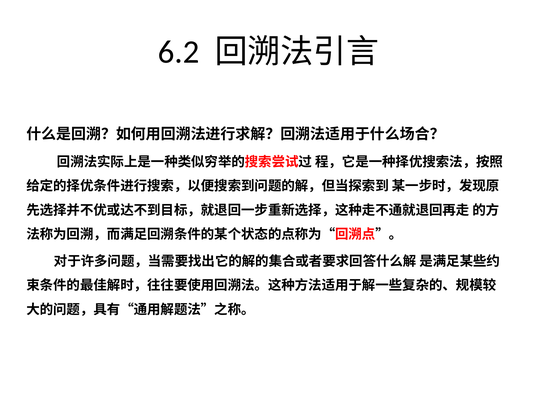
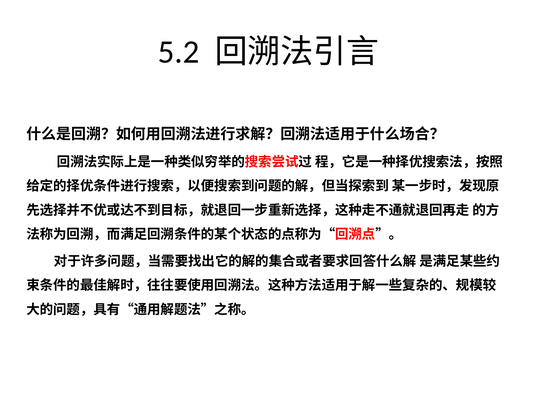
6.2: 6.2 -> 5.2 (179, 52)
